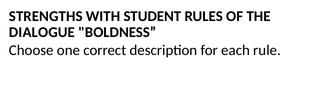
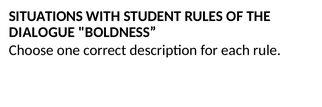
STRENGTHS: STRENGTHS -> SITUATIONS (46, 16)
